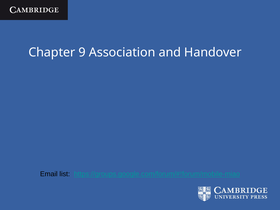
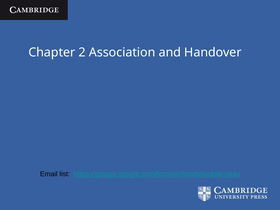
9: 9 -> 2 (82, 52)
